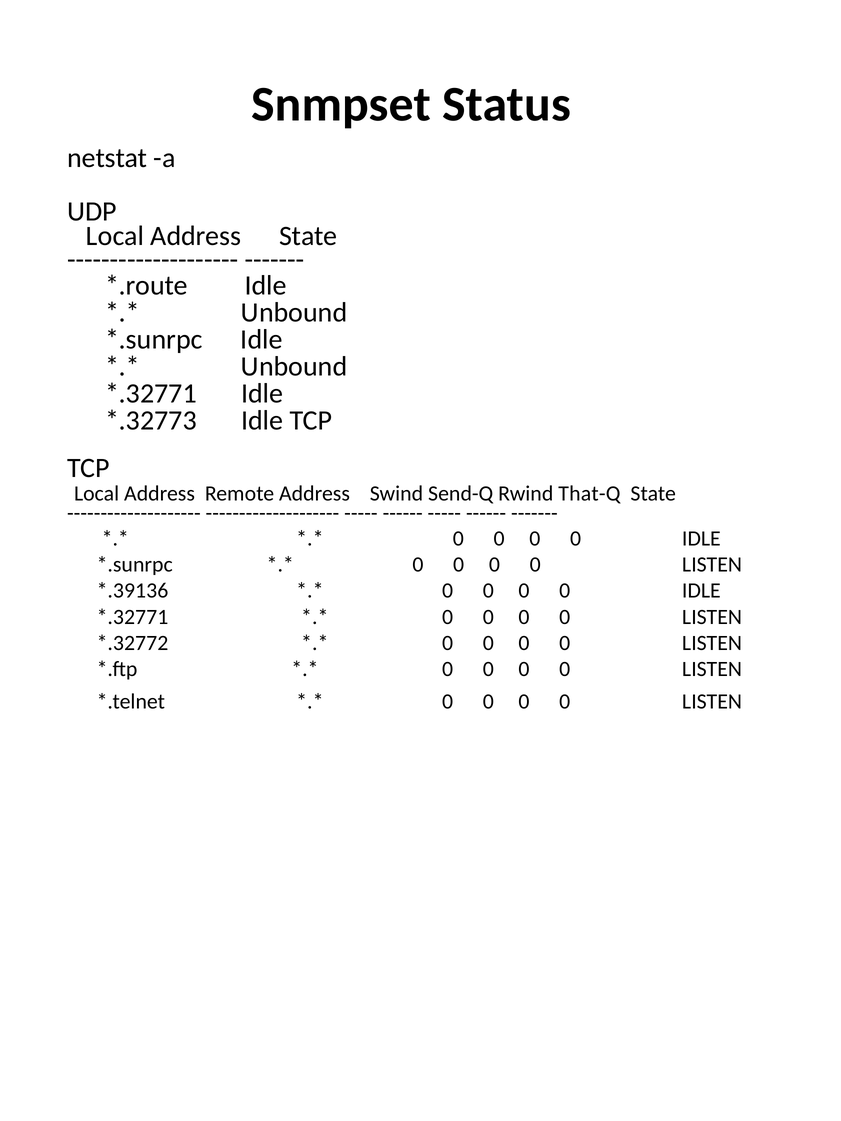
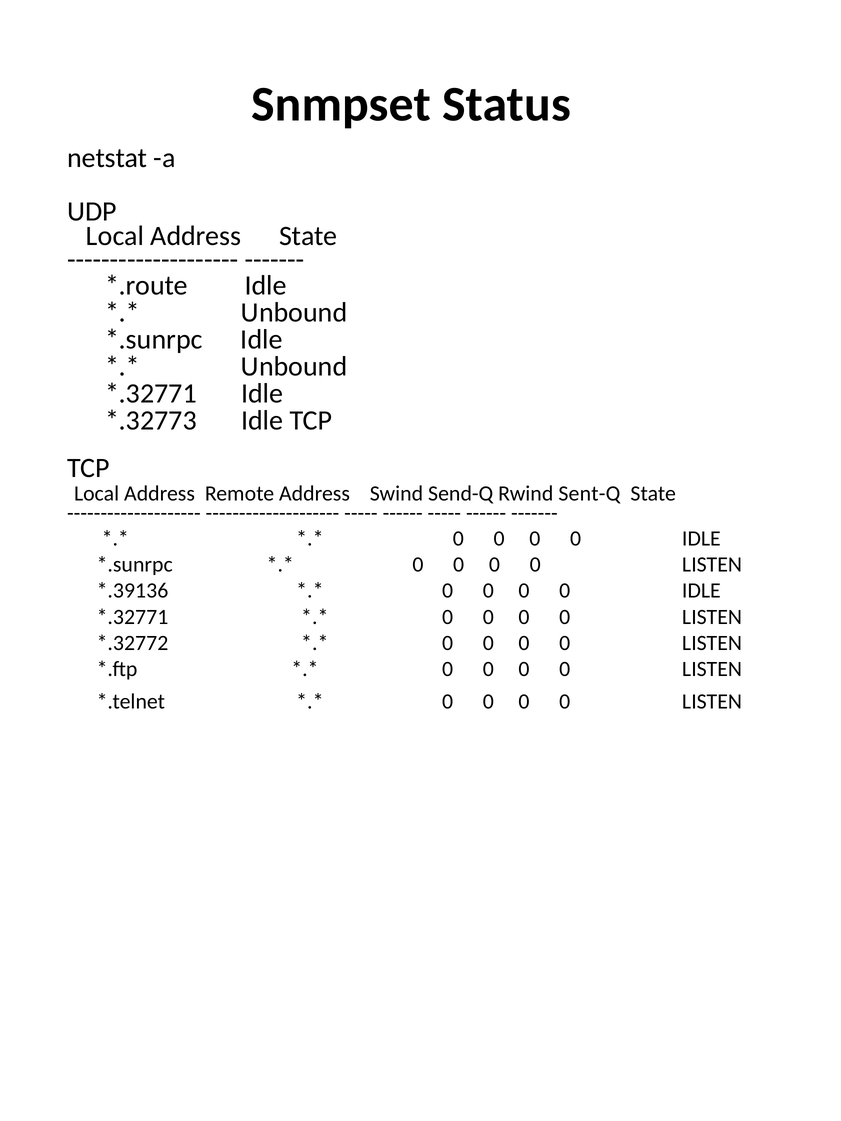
That-Q: That-Q -> Sent-Q (589, 494)
